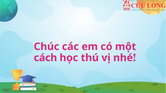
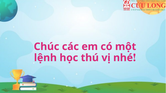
cách: cách -> lệnh (45, 58)
